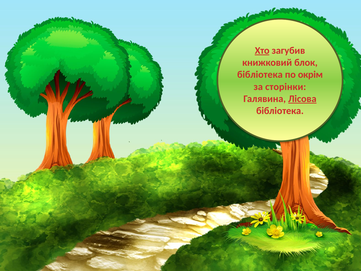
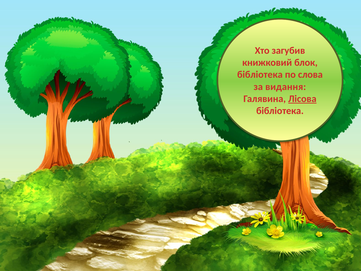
Хто underline: present -> none (262, 51)
окрім: окрім -> слова (310, 75)
сторінки: сторінки -> видання (286, 87)
